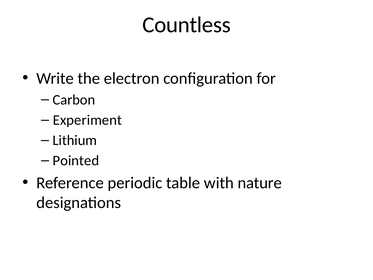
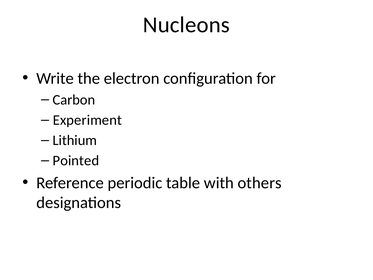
Countless: Countless -> Nucleons (186, 25)
nature: nature -> others (260, 183)
